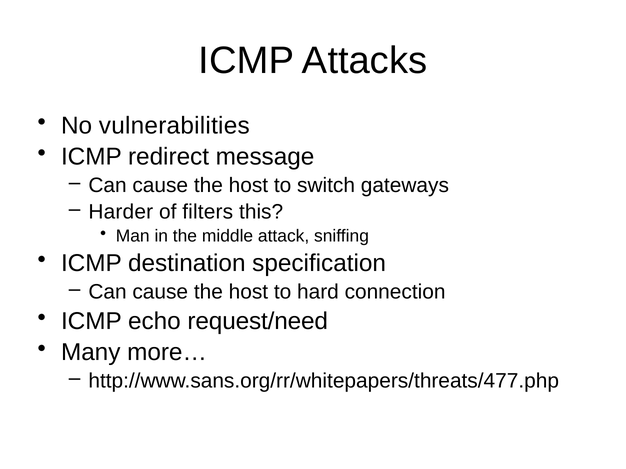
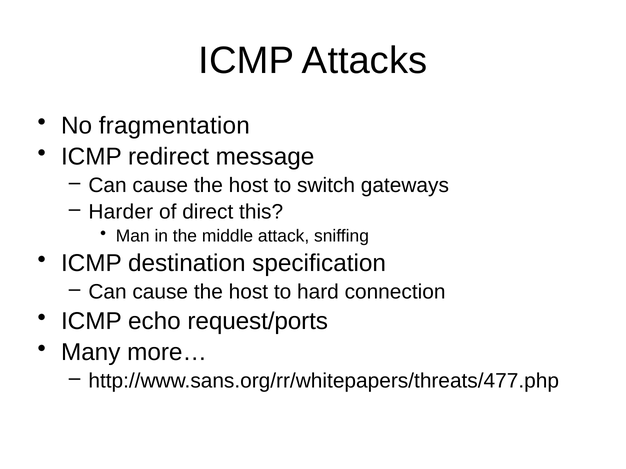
vulnerabilities: vulnerabilities -> fragmentation (174, 126)
filters: filters -> direct (208, 212)
request/need: request/need -> request/ports (258, 322)
